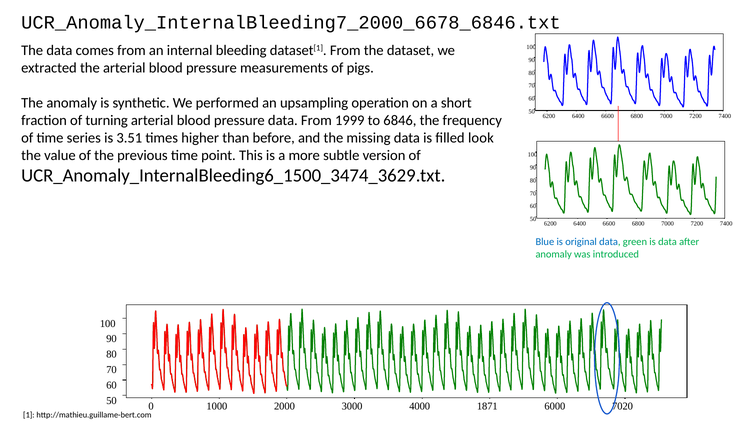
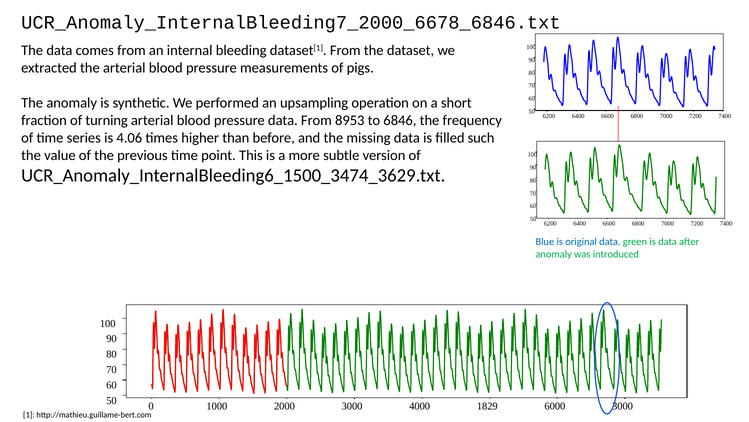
1999: 1999 -> 8953 (350, 120)
3.51: 3.51 -> 4.06 (129, 138)
look: look -> such (481, 138)
1871: 1871 -> 1829 (487, 406)
6000 7020: 7020 -> 3000 (623, 406)
